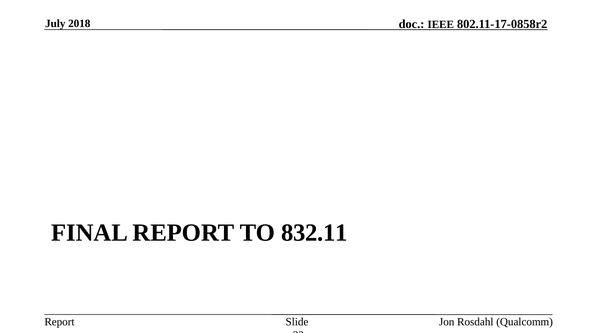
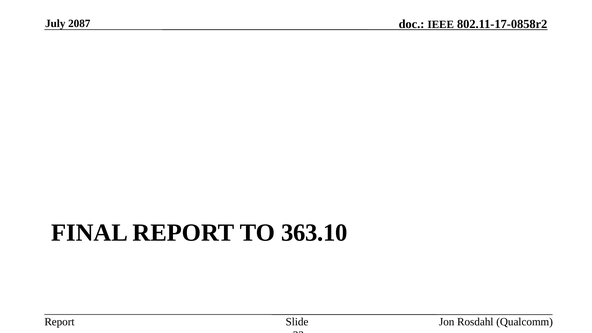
2018: 2018 -> 2087 (79, 24)
832.11: 832.11 -> 363.10 (314, 233)
